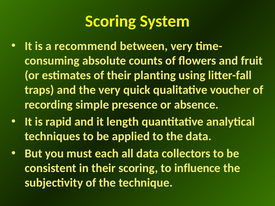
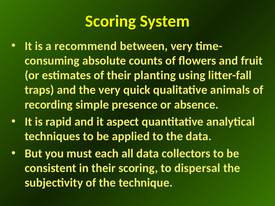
voucher: voucher -> animals (230, 90)
length: length -> aspect (123, 122)
influence: influence -> dispersal (197, 168)
